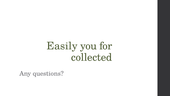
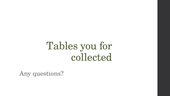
Easily: Easily -> Tables (62, 46)
